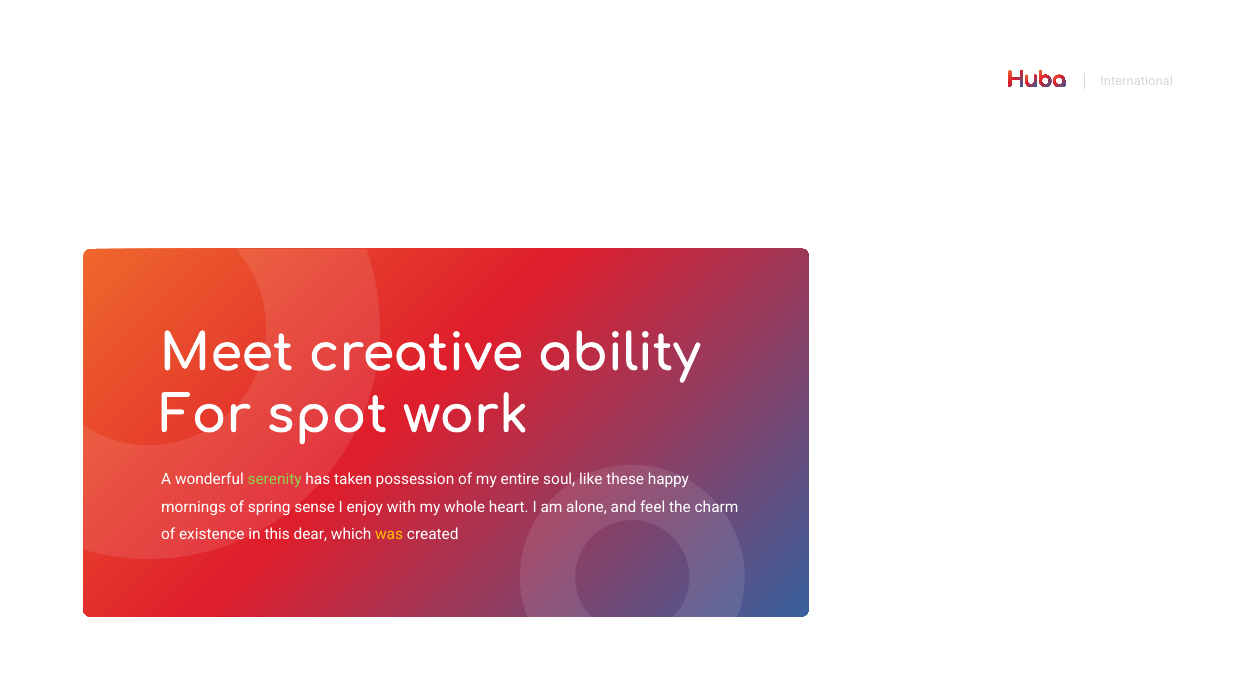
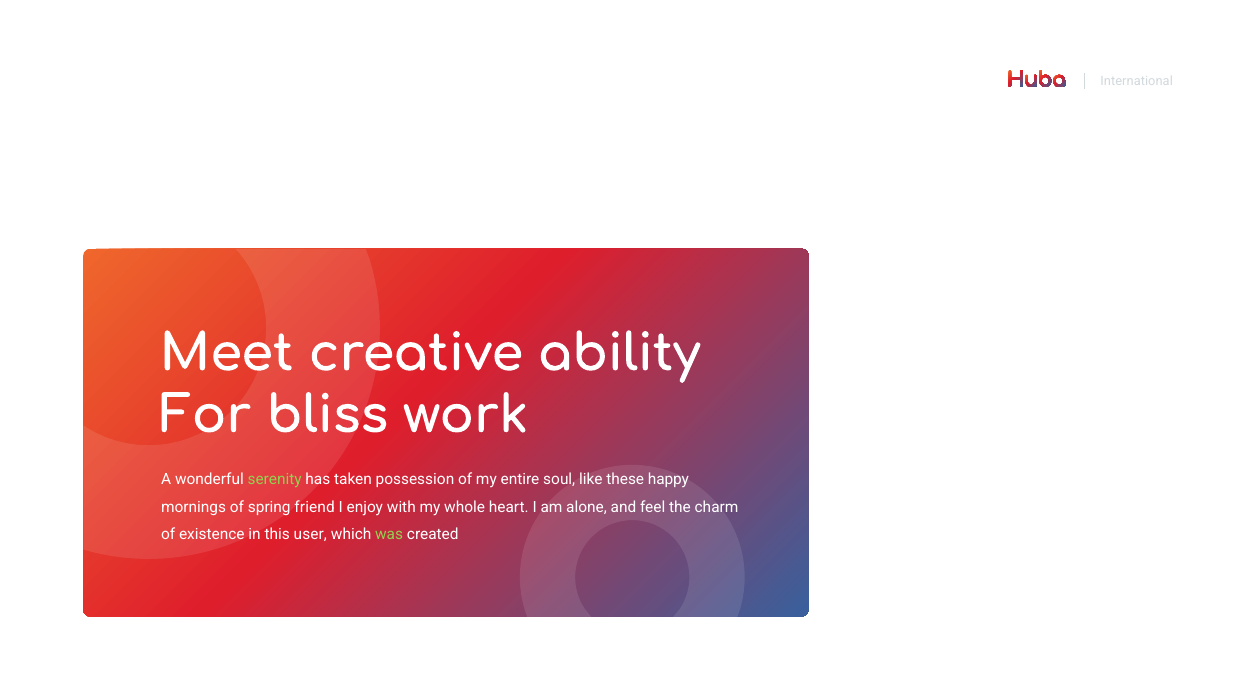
spot: spot -> bliss (327, 415)
sense: sense -> friend (315, 507)
dear: dear -> user (310, 535)
was colour: yellow -> light green (389, 535)
